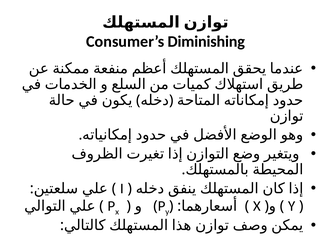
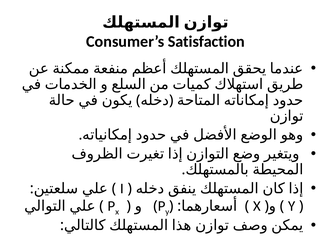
Diminishing: Diminishing -> Satisfaction (206, 42)
